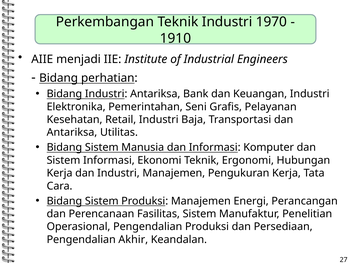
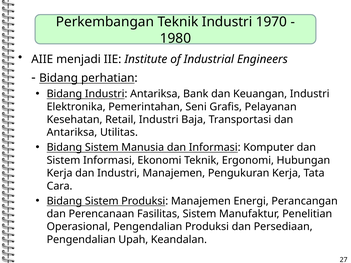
1910: 1910 -> 1980 (175, 38)
Akhir: Akhir -> Upah (133, 240)
